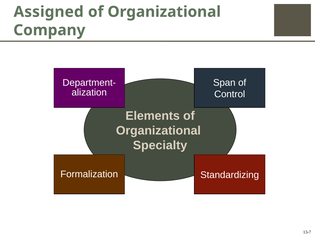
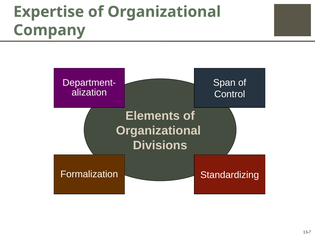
Assigned: Assigned -> Expertise (49, 12)
Specialty: Specialty -> Divisions (160, 145)
